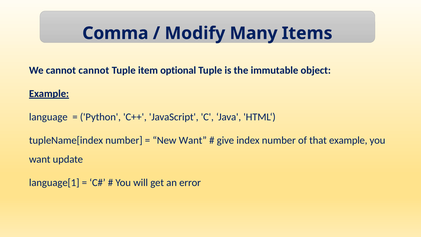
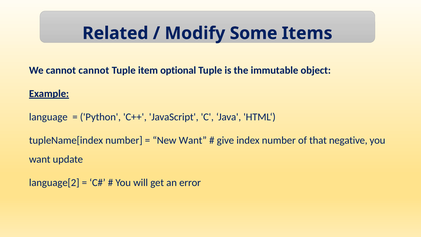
Comma: Comma -> Related (115, 33)
Many: Many -> Some (254, 33)
that example: example -> negative (348, 140)
language[1: language[1 -> language[2 (54, 183)
